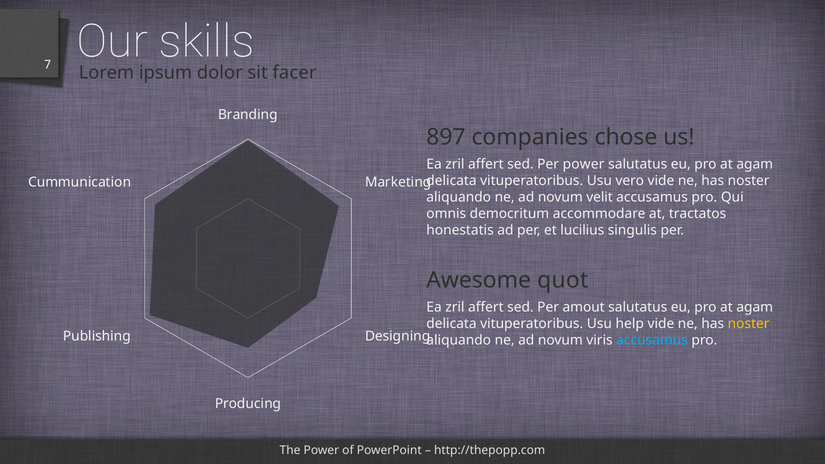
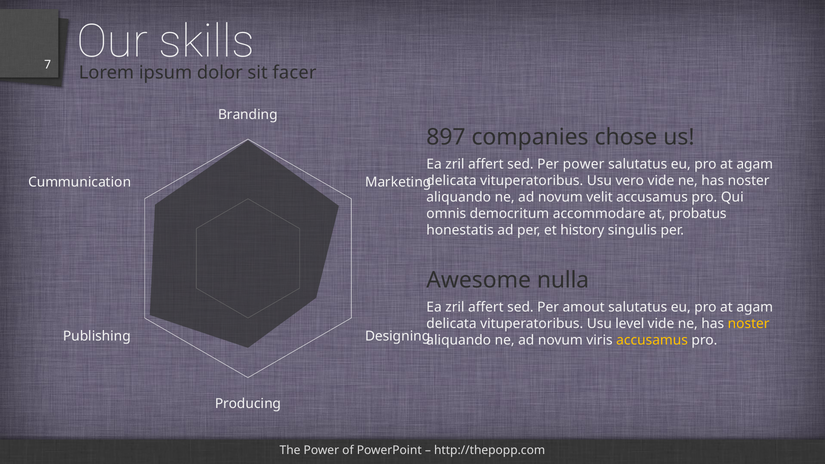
tractatos: tractatos -> probatus (698, 214)
lucilius: lucilius -> history (582, 230)
quot: quot -> nulla (563, 280)
help: help -> level (630, 324)
accusamus colour: light blue -> yellow (652, 340)
